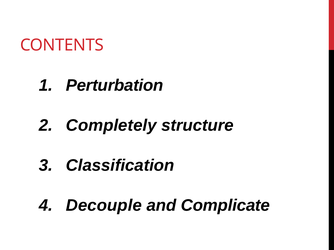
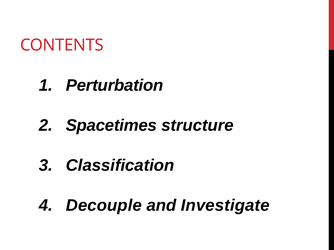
Completely: Completely -> Spacetimes (111, 126)
Complicate: Complicate -> Investigate (225, 206)
